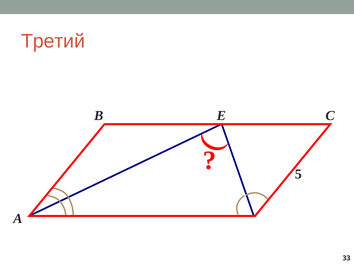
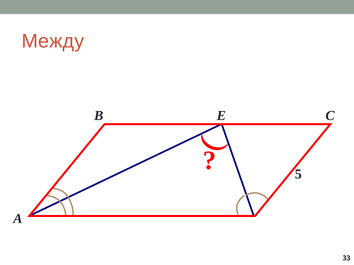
Третий: Третий -> Между (53, 41)
